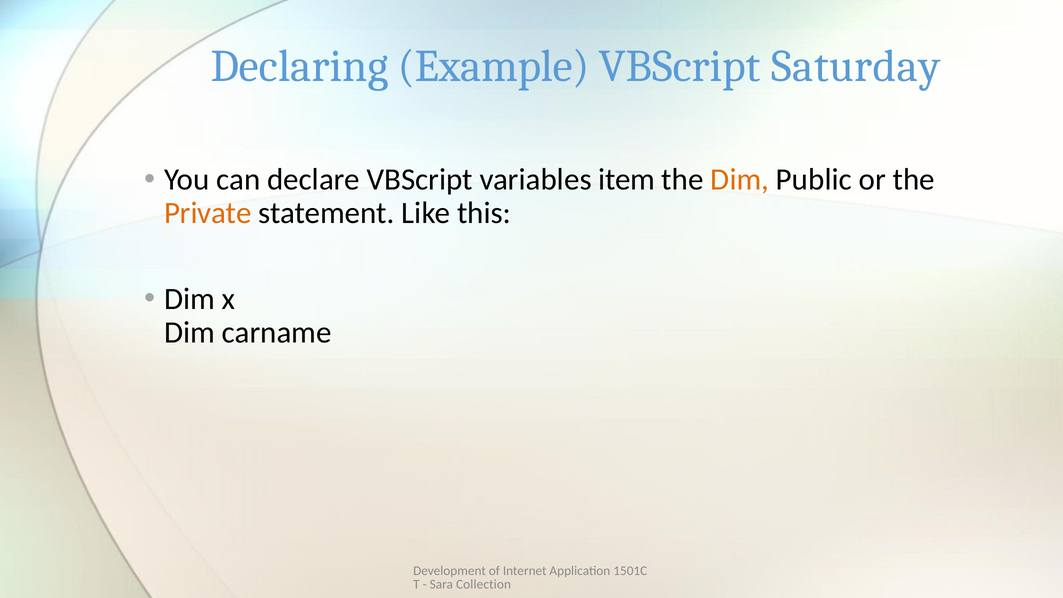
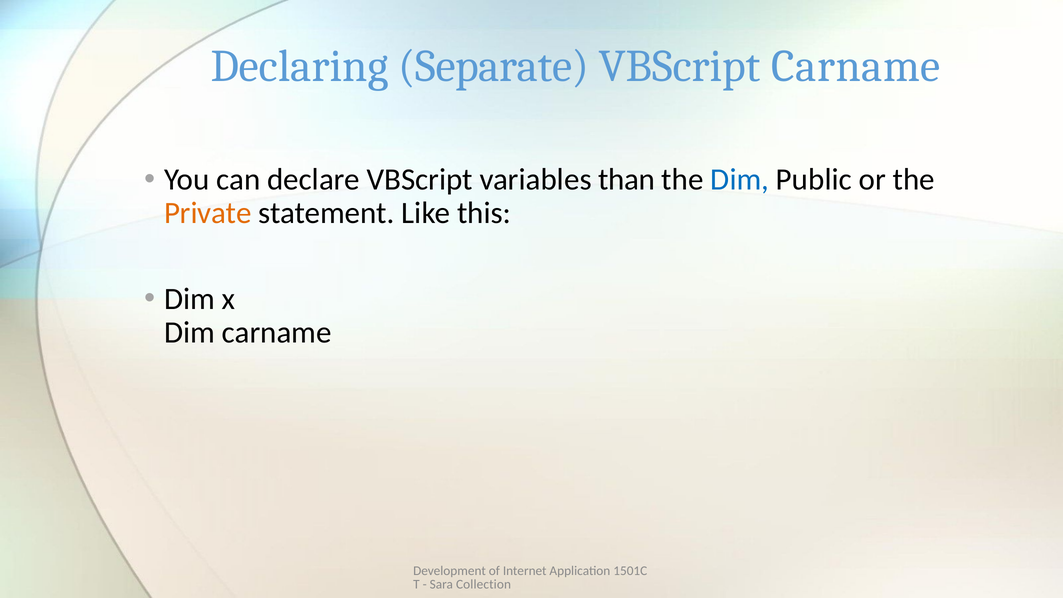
Example: Example -> Separate (494, 66)
VBScript Saturday: Saturday -> Carname (856, 66)
item: item -> than (627, 180)
Dim colour: orange -> blue (740, 180)
